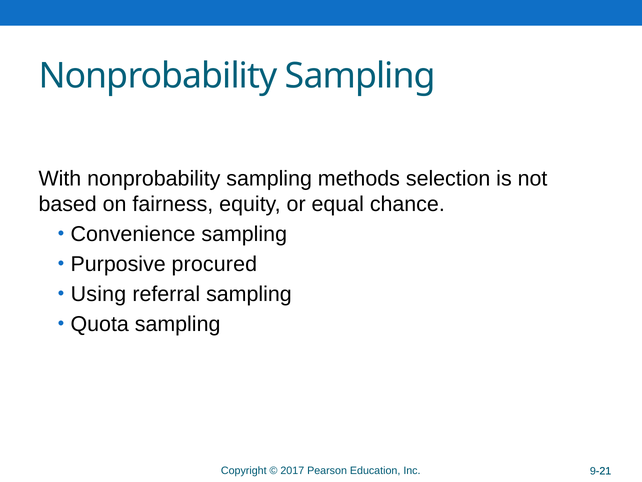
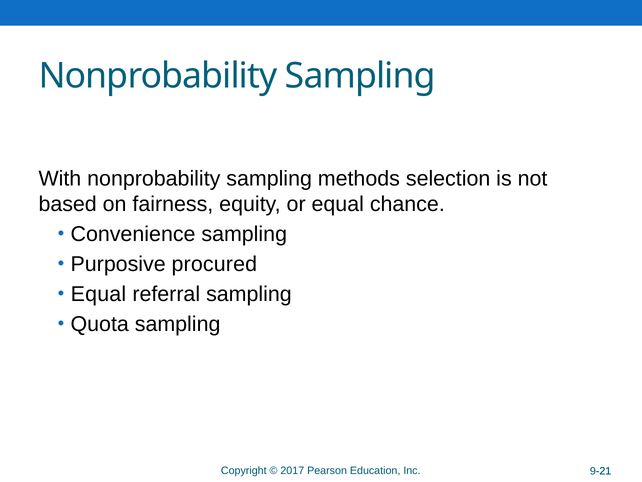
Using: Using -> Equal (98, 294)
